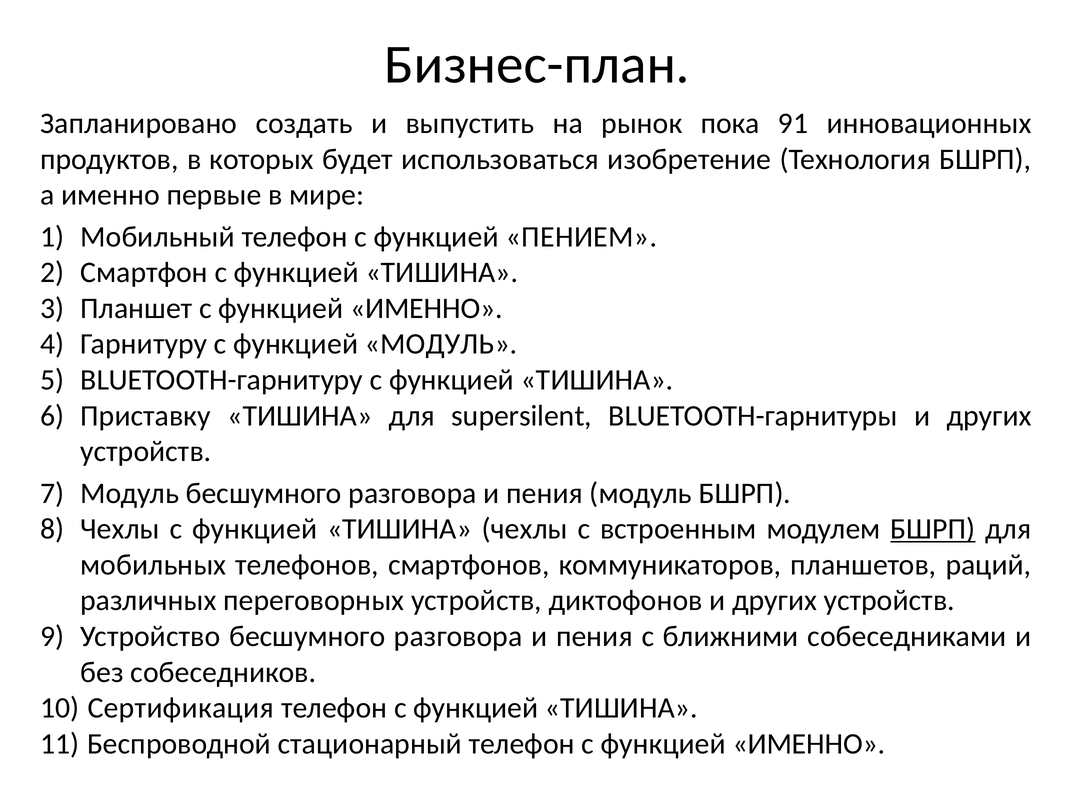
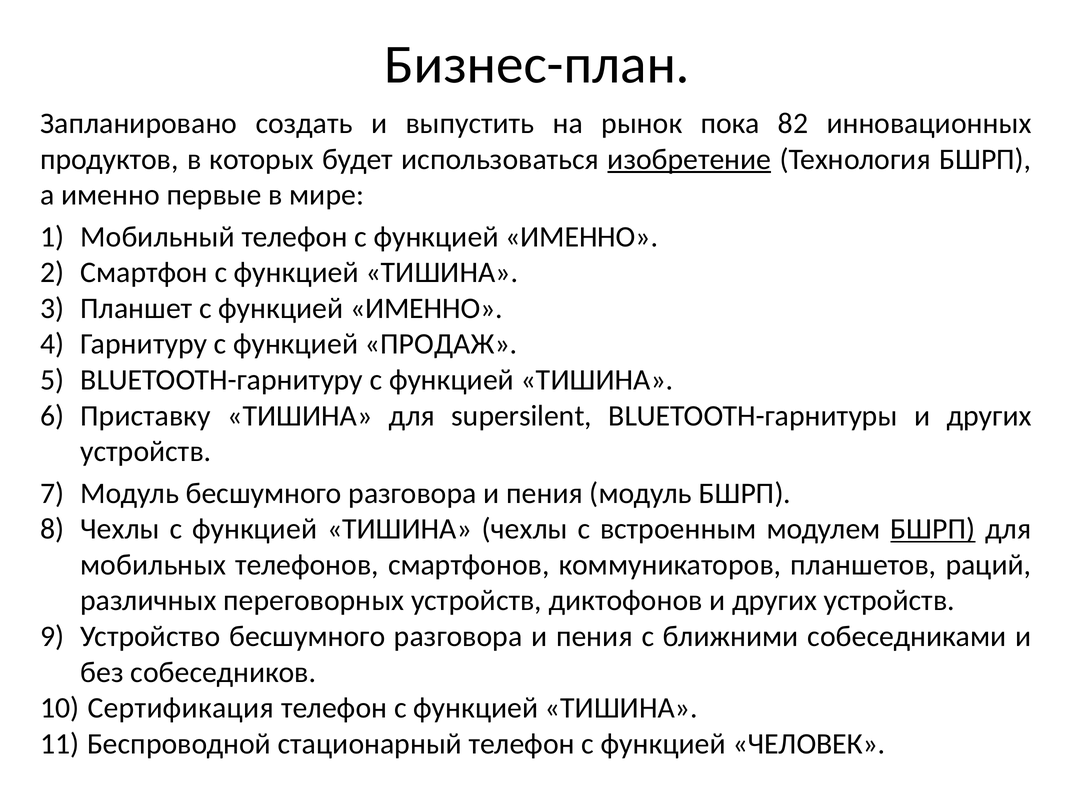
91: 91 -> 82 (793, 123)
изобретение underline: none -> present (689, 159)
телефон с функцией ПЕНИЕМ: ПЕНИЕМ -> ИМЕННО (582, 237)
функцией МОДУЛЬ: МОДУЛЬ -> ПРОДАЖ (441, 344)
телефон с функцией ИМЕННО: ИМЕННО -> ЧЕЛОВЕК (809, 744)
